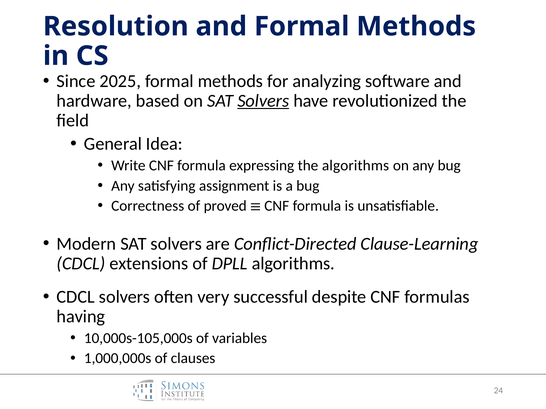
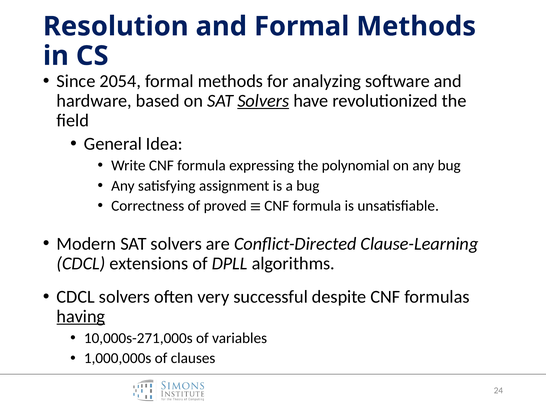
2025: 2025 -> 2054 (120, 81)
the algorithms: algorithms -> polynomial (356, 166)
having underline: none -> present (81, 317)
10,000s-105,000s: 10,000s-105,000s -> 10,000s-271,000s (138, 339)
